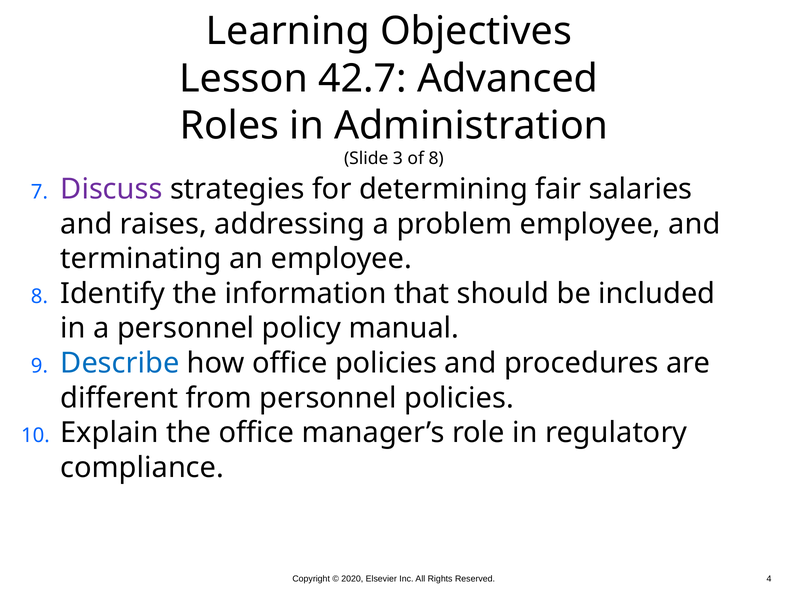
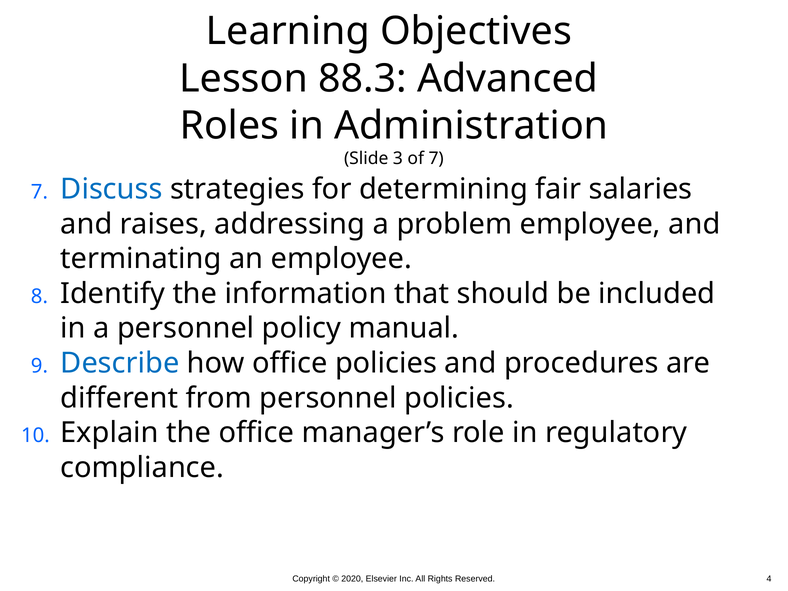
42.7: 42.7 -> 88.3 (362, 79)
of 8: 8 -> 7 (436, 158)
Discuss colour: purple -> blue (111, 189)
